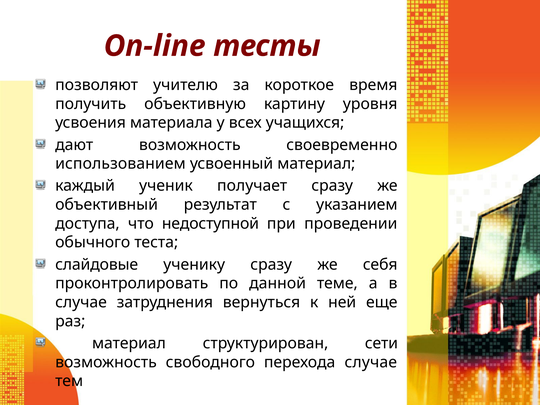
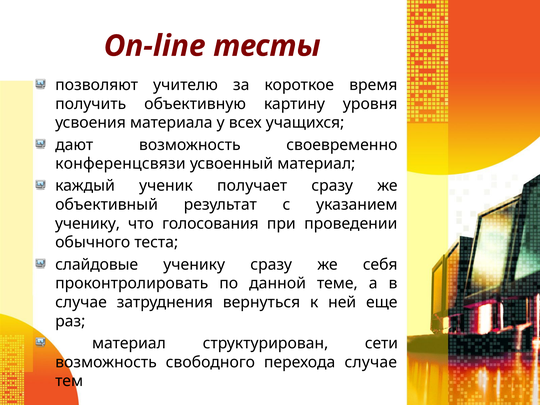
использованием: использованием -> конференцсвязи (120, 164)
доступа: доступа -> ученику (88, 224)
недоступной: недоступной -> голосования (210, 224)
